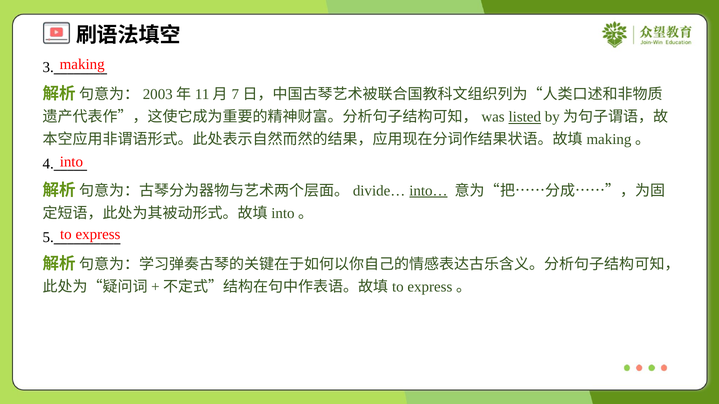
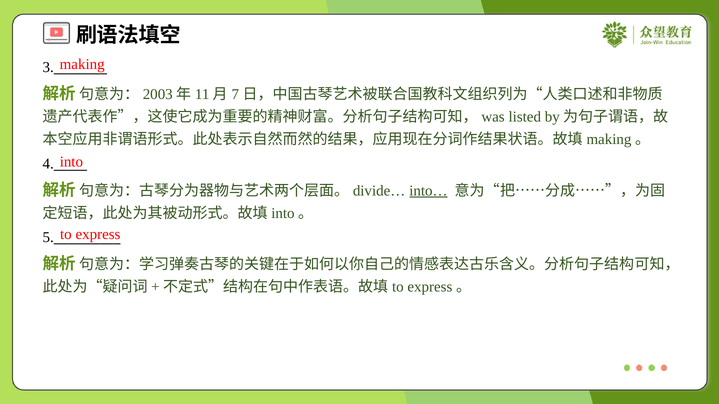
listed underline: present -> none (525, 117)
